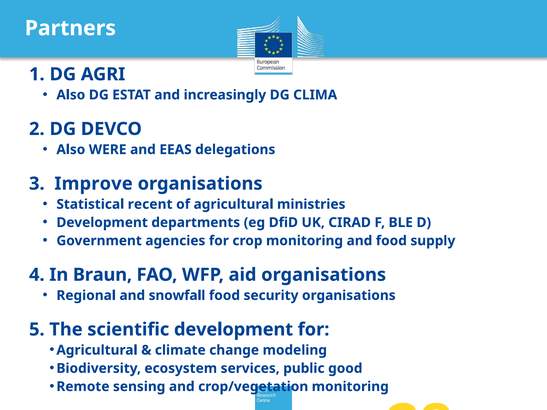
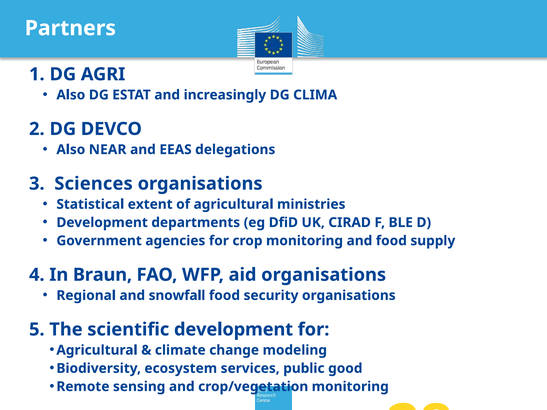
WERE: WERE -> NEAR (108, 150)
Improve: Improve -> Sciences (94, 184)
recent: recent -> extent (150, 204)
